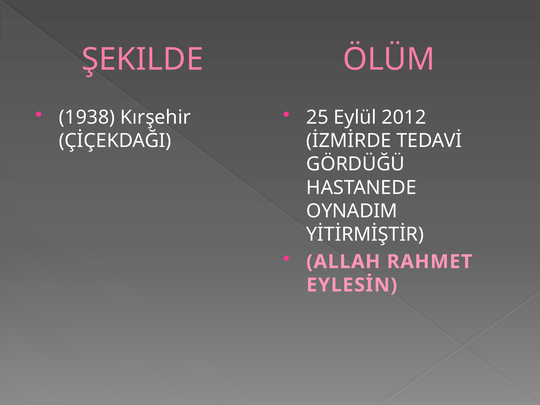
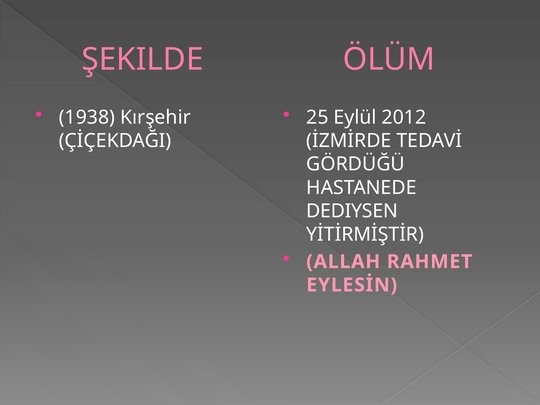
OYNADIM: OYNADIM -> DEDIYSEN (352, 211)
